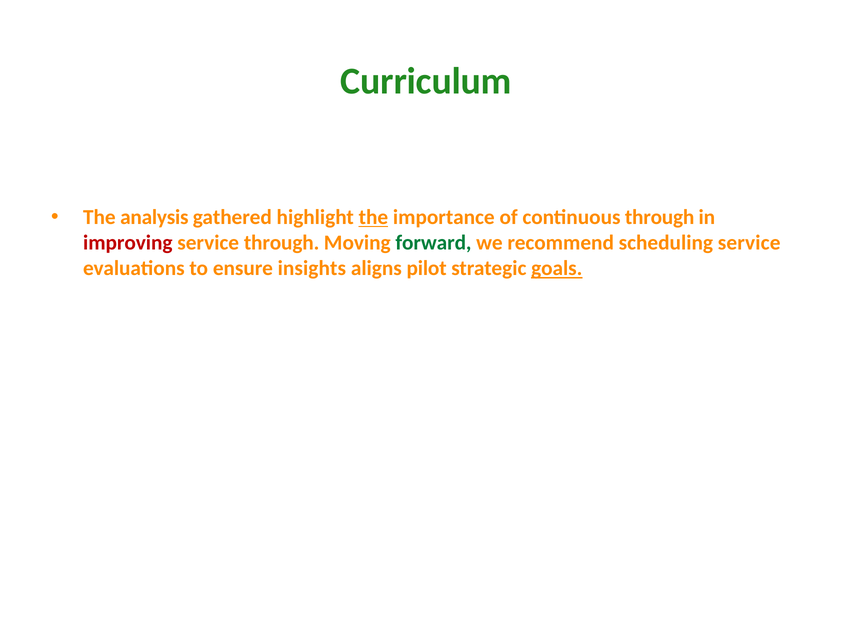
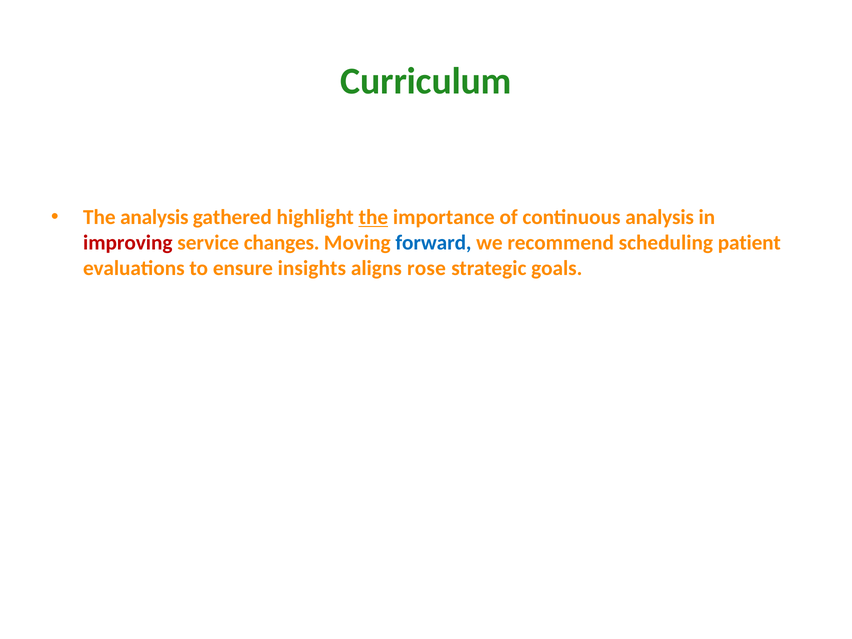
continuous through: through -> analysis (660, 217)
service through: through -> changes (282, 243)
forward colour: green -> blue (433, 243)
scheduling service: service -> patient (749, 243)
pilot: pilot -> rose (426, 268)
goals underline: present -> none (557, 268)
